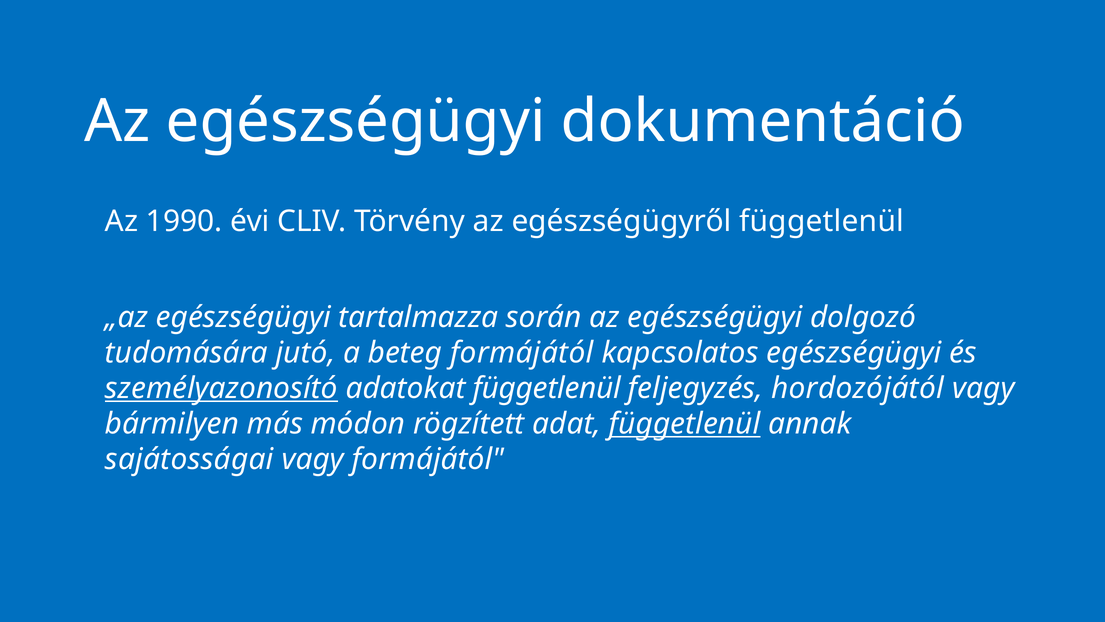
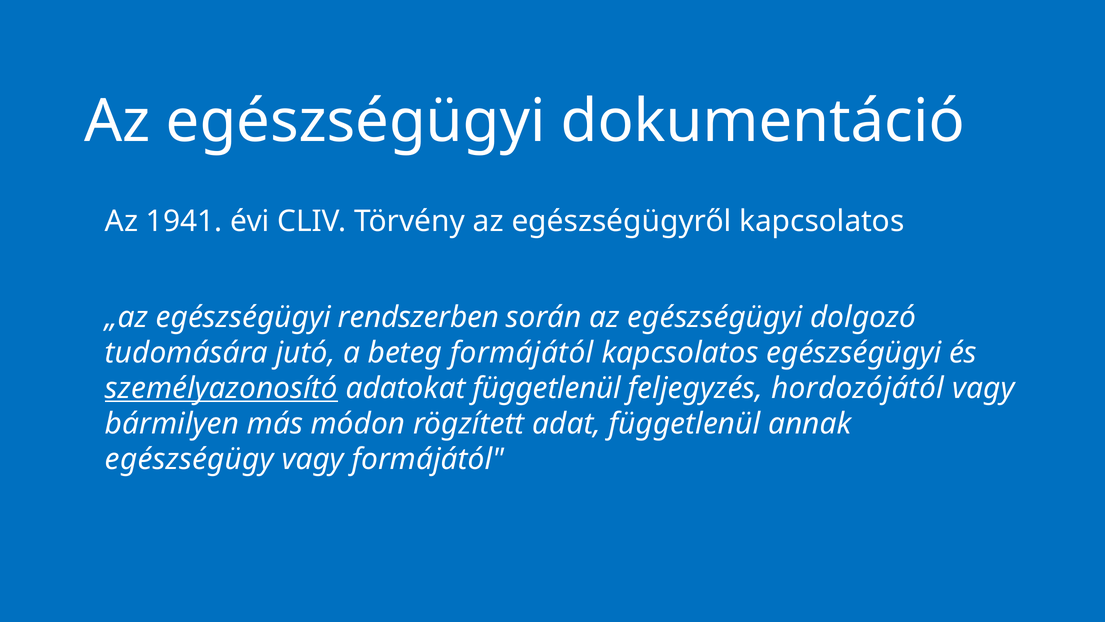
1990: 1990 -> 1941 (184, 221)
egészségügyről függetlenül: függetlenül -> kapcsolatos (822, 221)
tartalmazza: tartalmazza -> rendszerben (418, 317)
függetlenül underline: present -> none (685, 424)
sajátosságai: sajátosságai -> egészségügy (189, 459)
